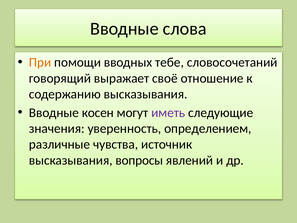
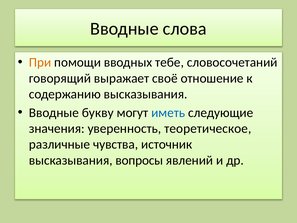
косен: косен -> букву (98, 113)
иметь colour: purple -> blue (168, 113)
определением: определением -> теоретическое (208, 128)
